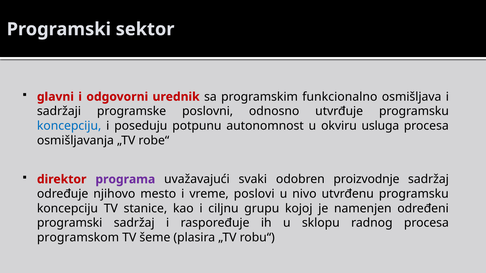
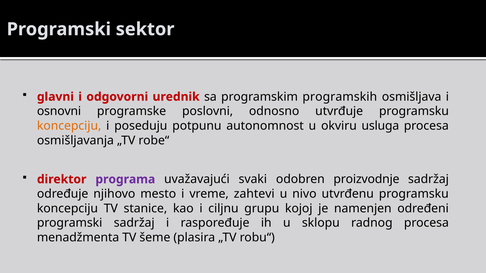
funkcionalno: funkcionalno -> programskih (340, 97)
sadržaji: sadržaji -> osnovni (59, 111)
koncepciju colour: blue -> orange (69, 126)
poslovi: poslovi -> zahtevi (254, 194)
programskom: programskom -> menadžmenta (78, 238)
